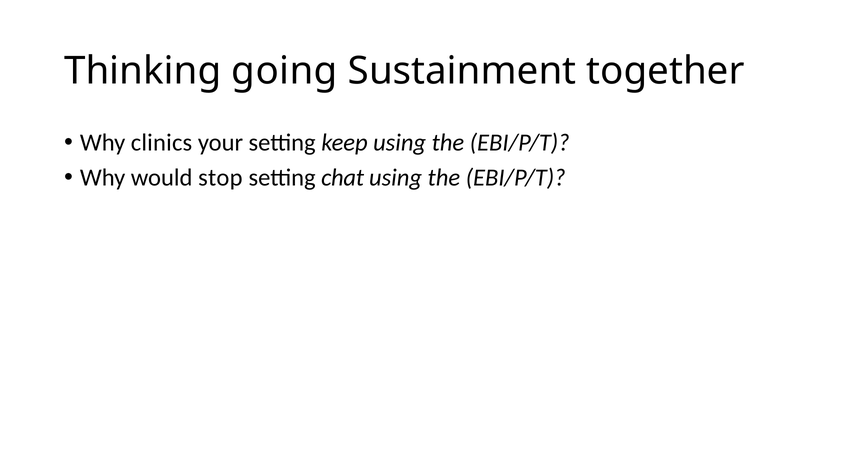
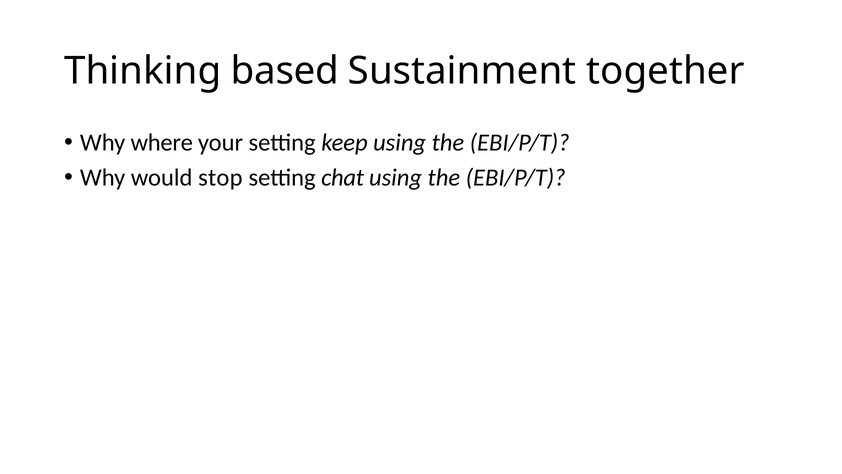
going: going -> based (285, 71)
clinics: clinics -> where (162, 142)
